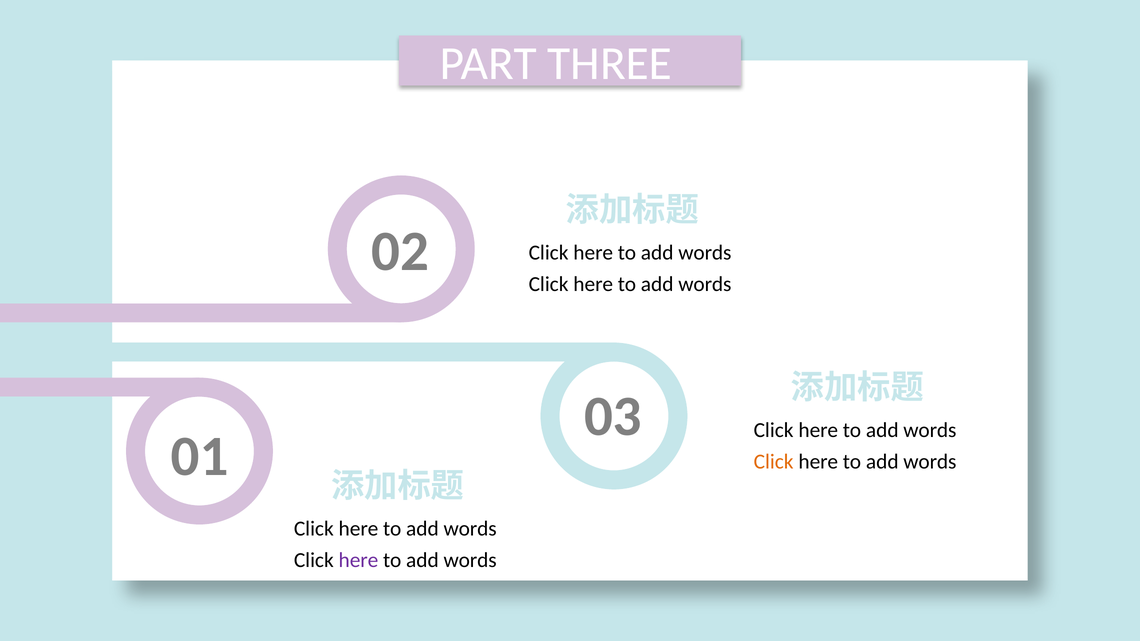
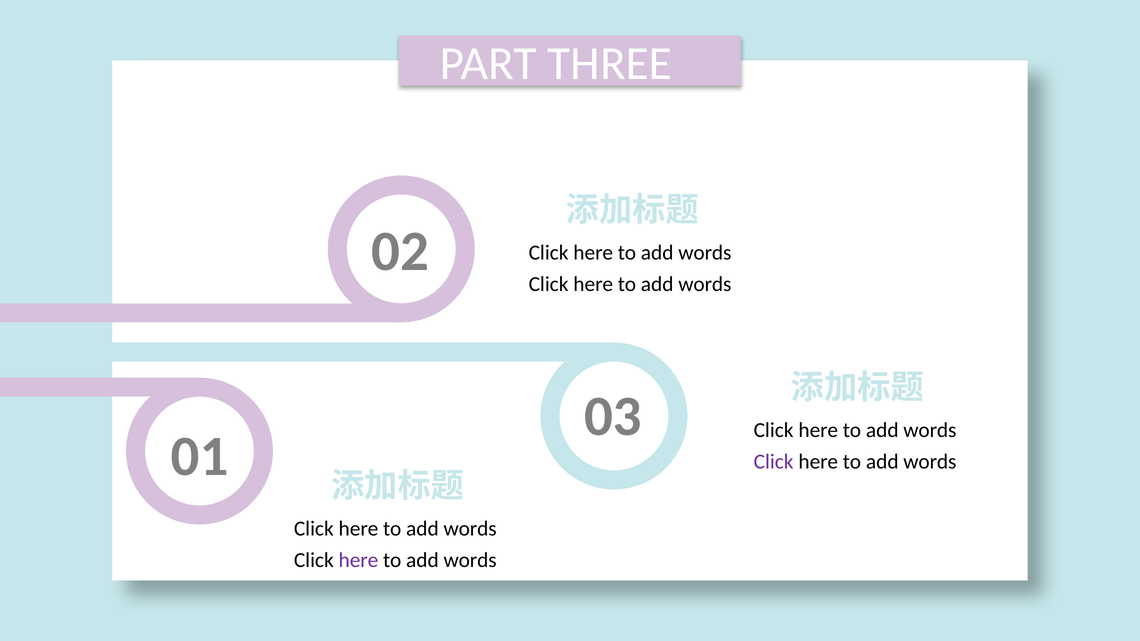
Click colour: orange -> purple (774, 462)
